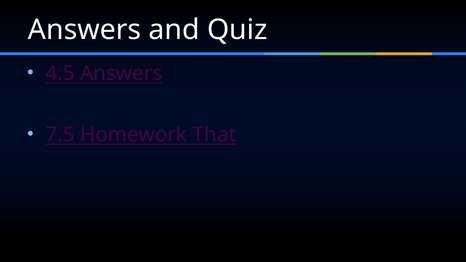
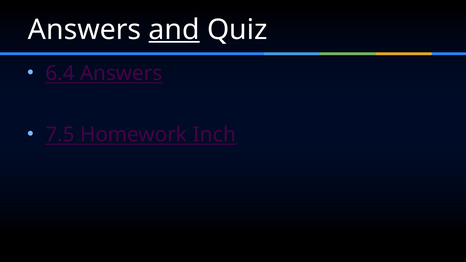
and underline: none -> present (174, 30)
4.5: 4.5 -> 6.4 (60, 74)
That: That -> Inch (214, 135)
